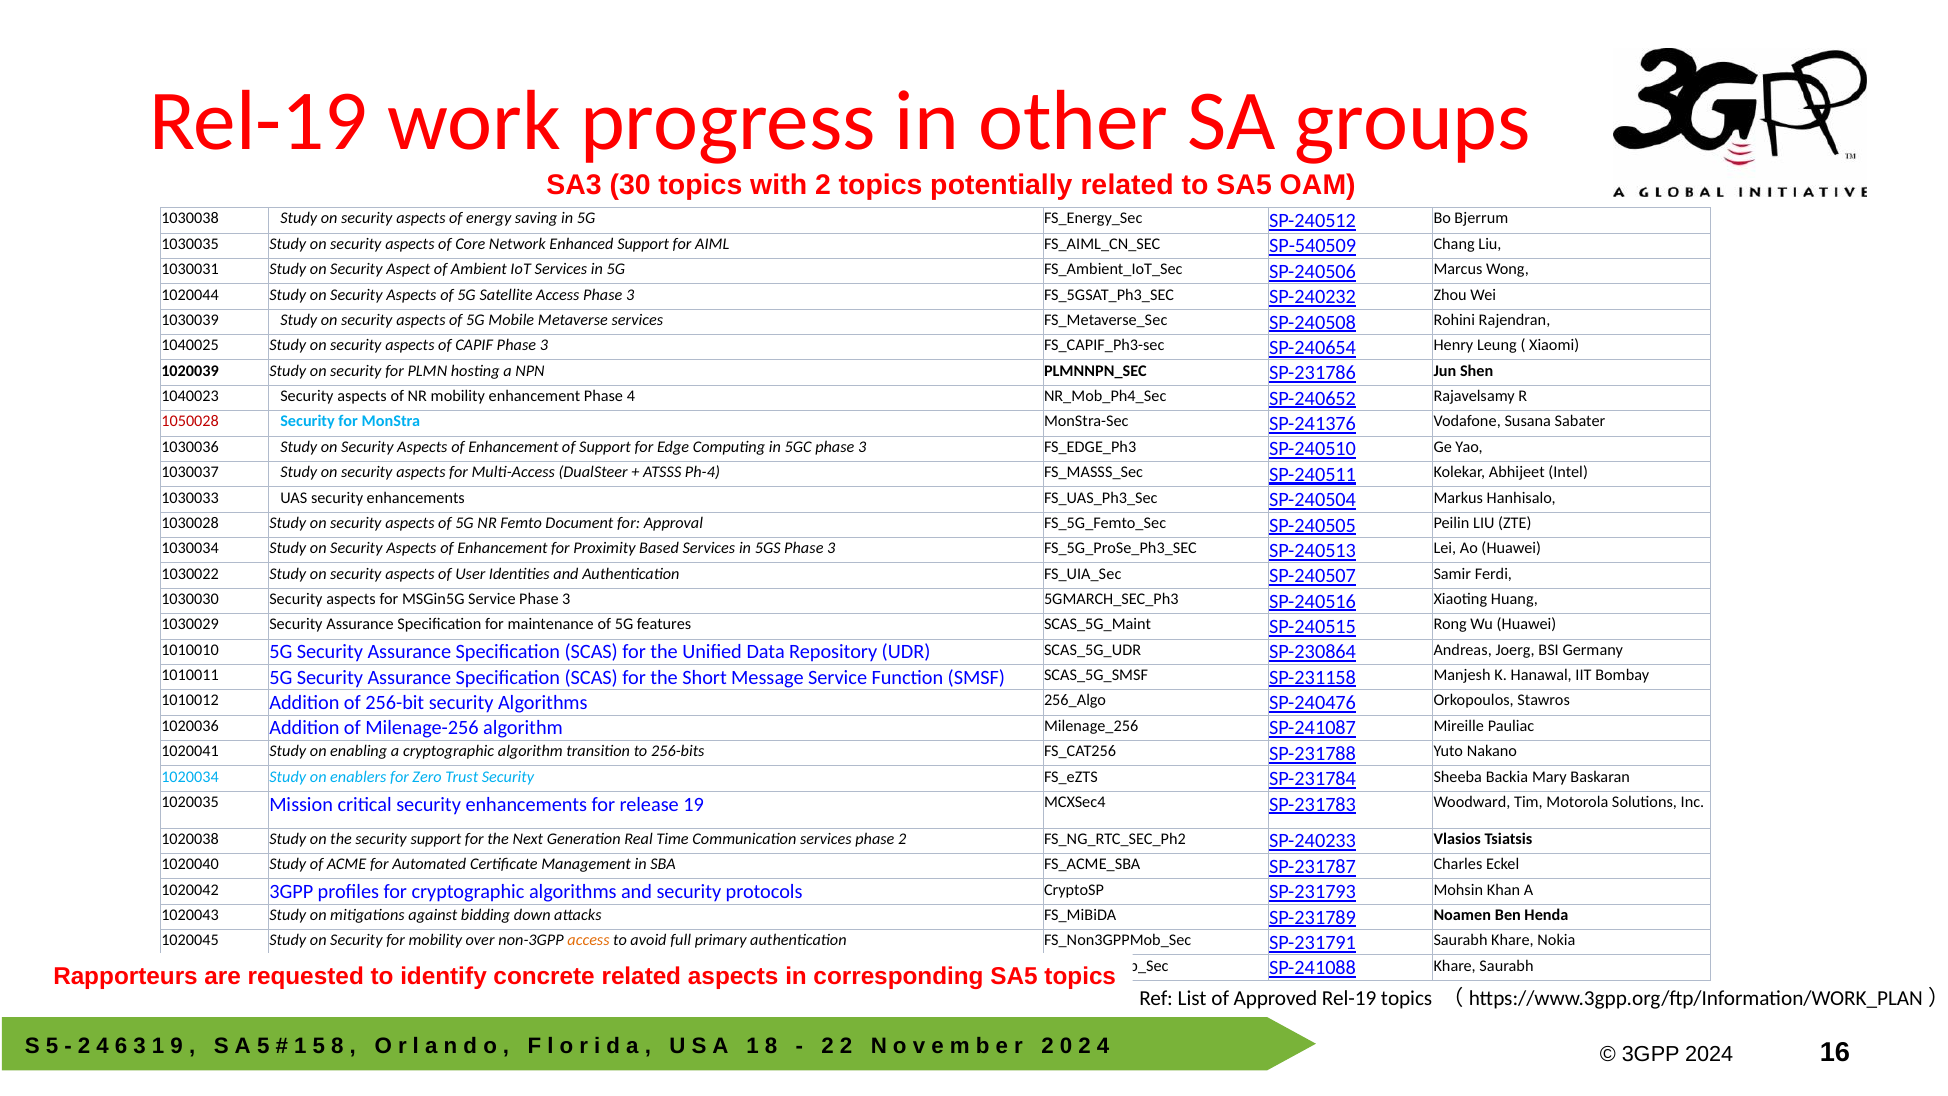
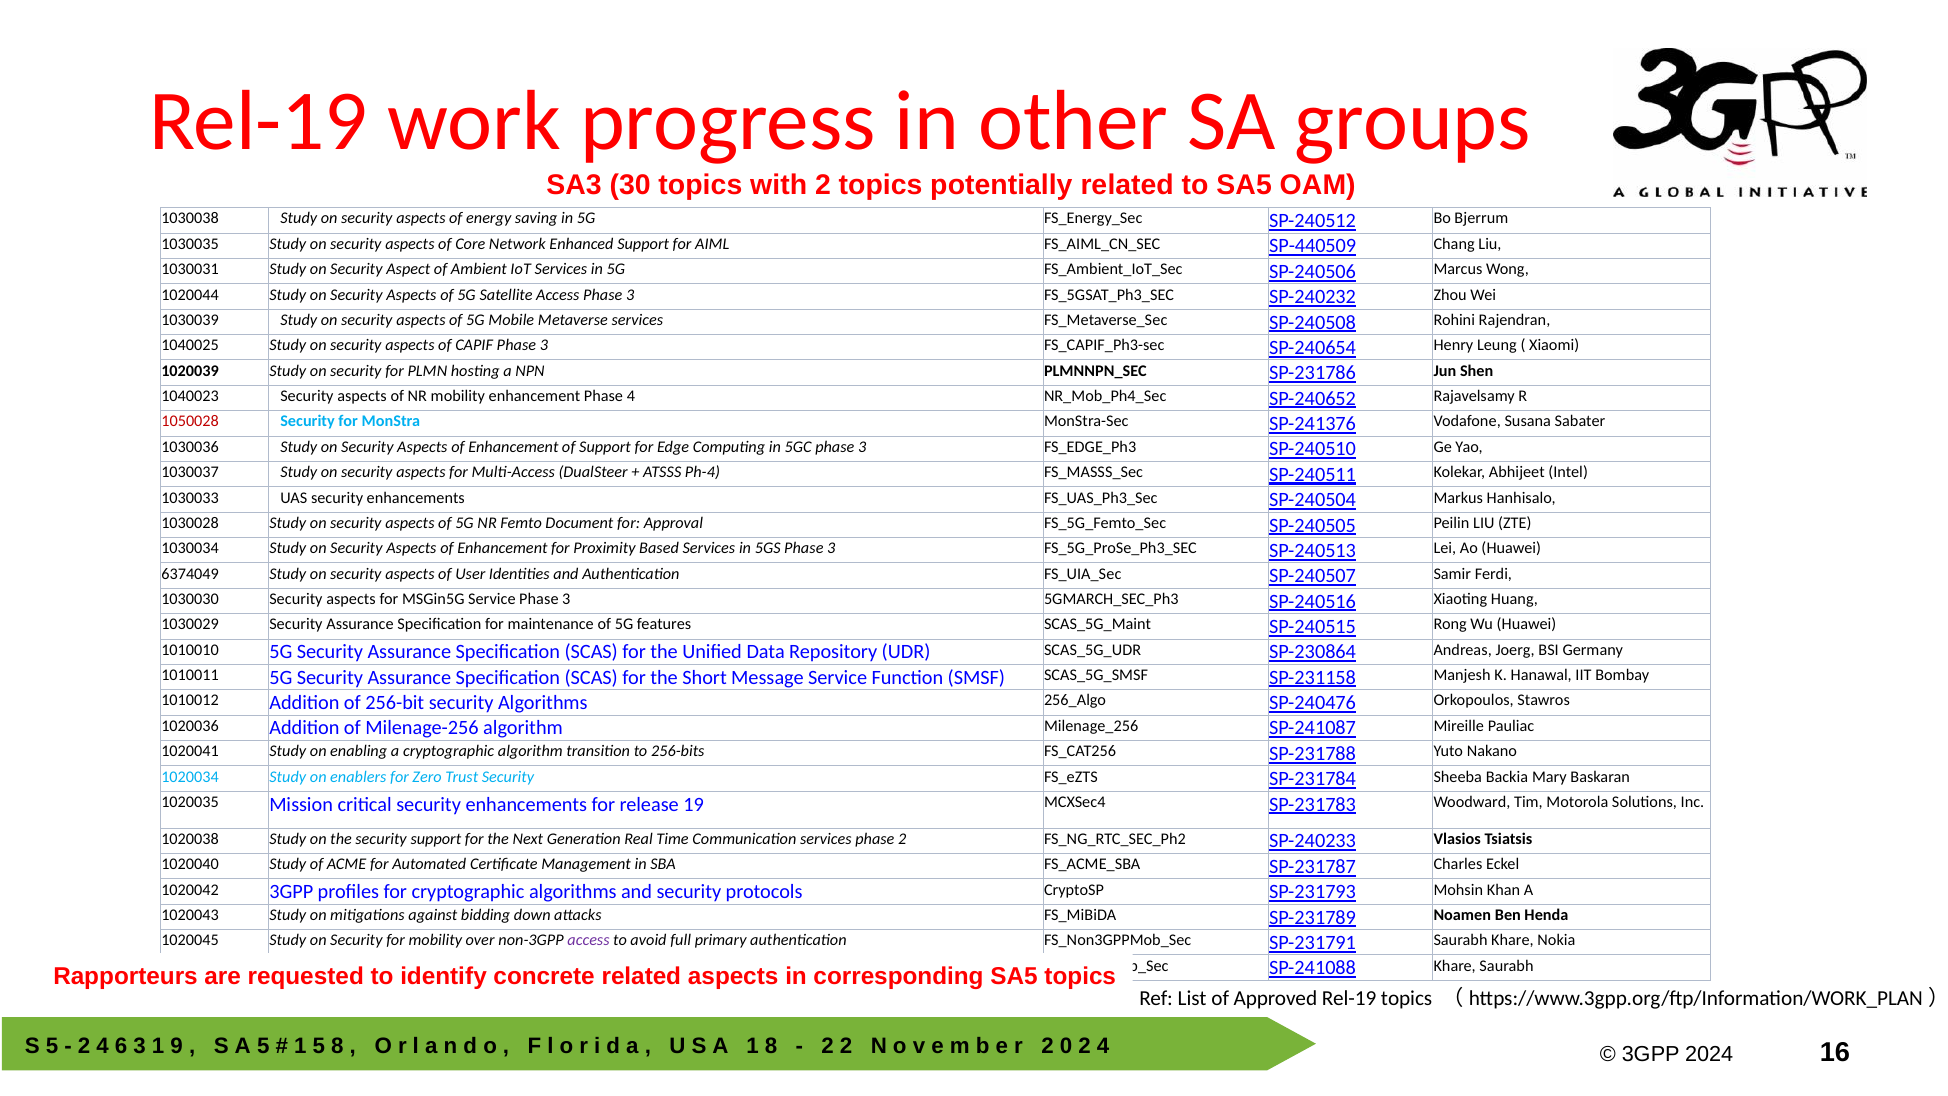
SP-540509: SP-540509 -> SP-440509 (1313, 246)
1030022: 1030022 -> 6374049 (190, 574)
access colour: orange -> purple (589, 940)
